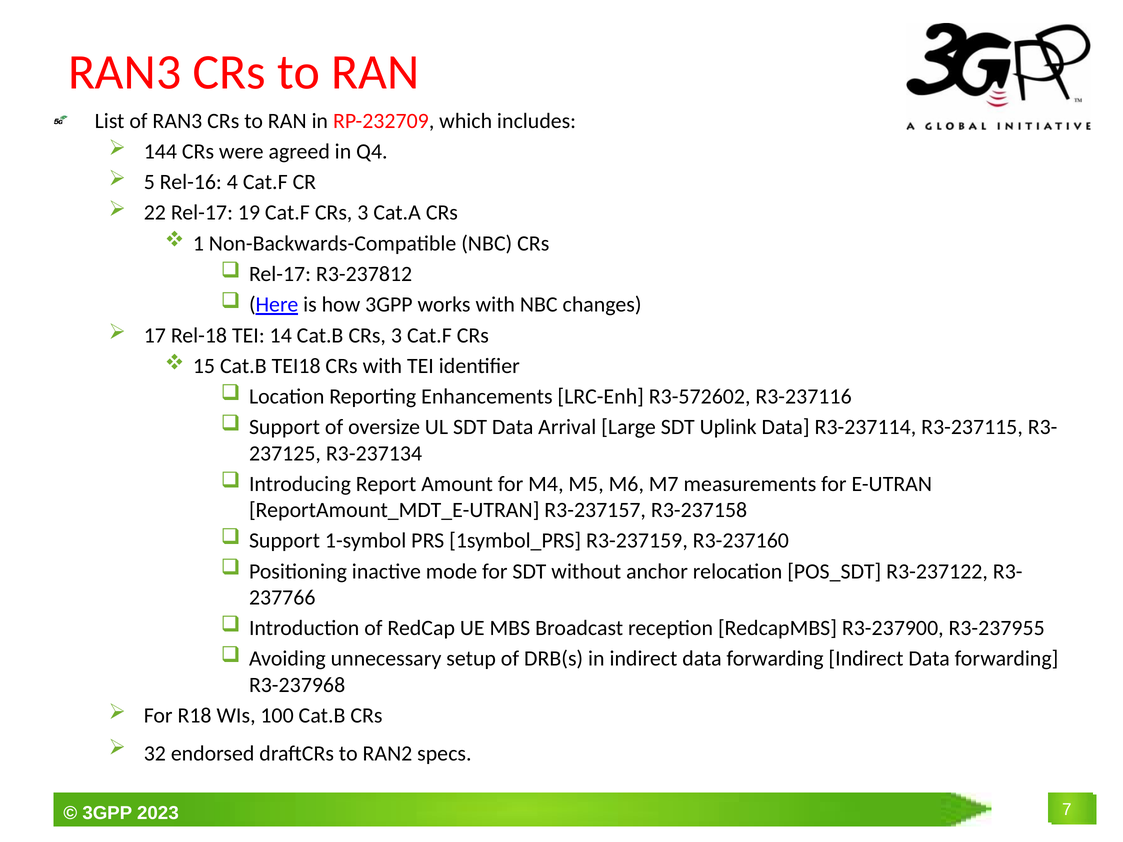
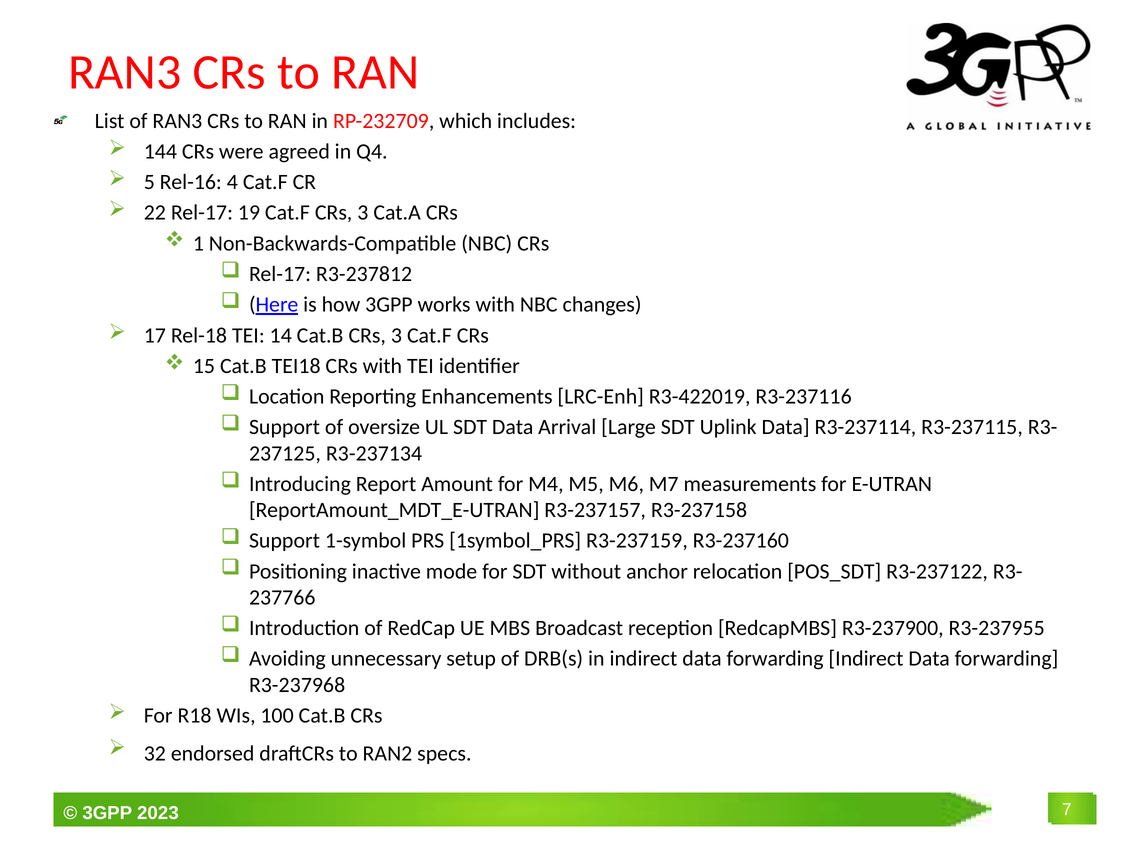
R3-572602: R3-572602 -> R3-422019 (700, 397)
